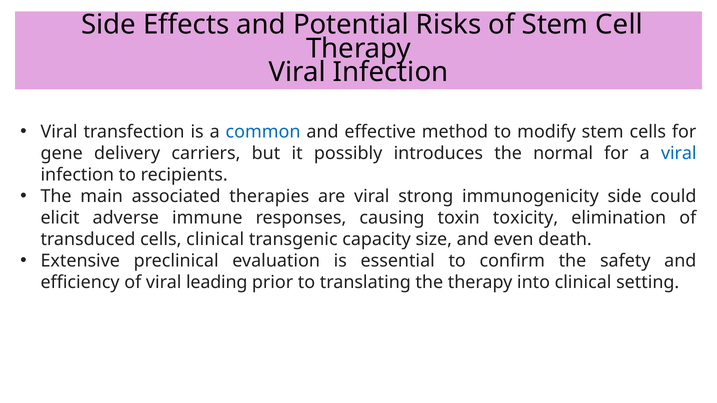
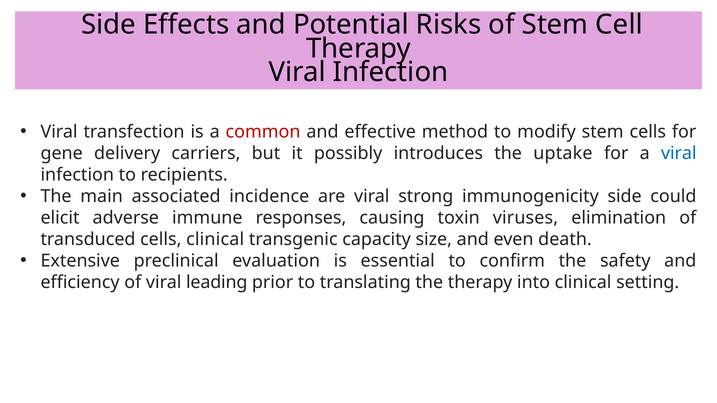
common colour: blue -> red (263, 132)
normal: normal -> uptake (563, 154)
therapies: therapies -> incidence (269, 197)
toxicity: toxicity -> viruses (525, 218)
